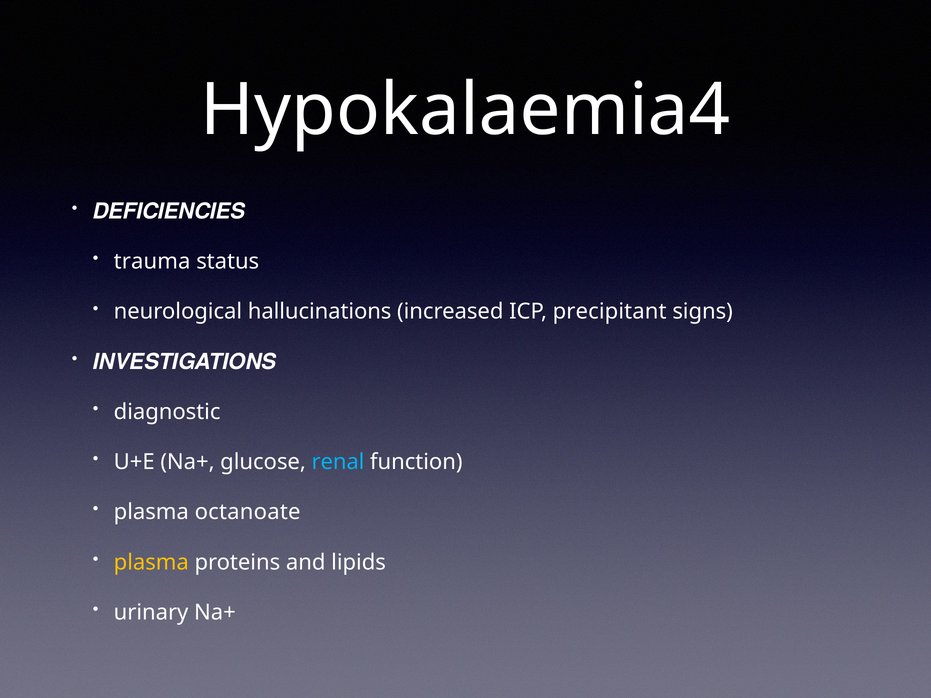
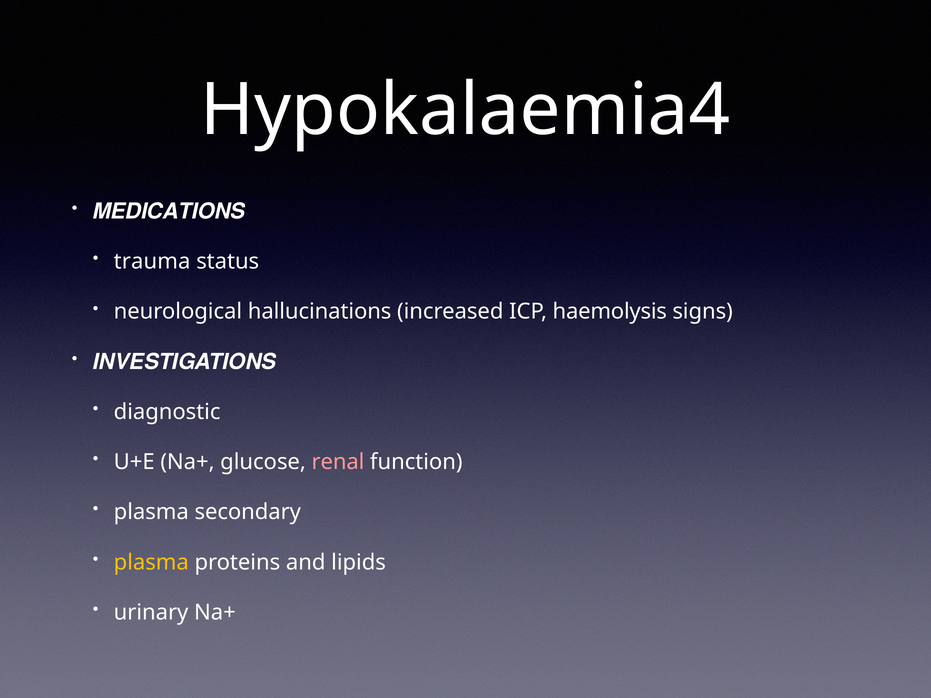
DEFICIENCIES: DEFICIENCIES -> MEDICATIONS (169, 212)
precipitant: precipitant -> haemolysis (610, 312)
renal colour: light blue -> pink (338, 462)
octanoate: octanoate -> secondary (248, 512)
